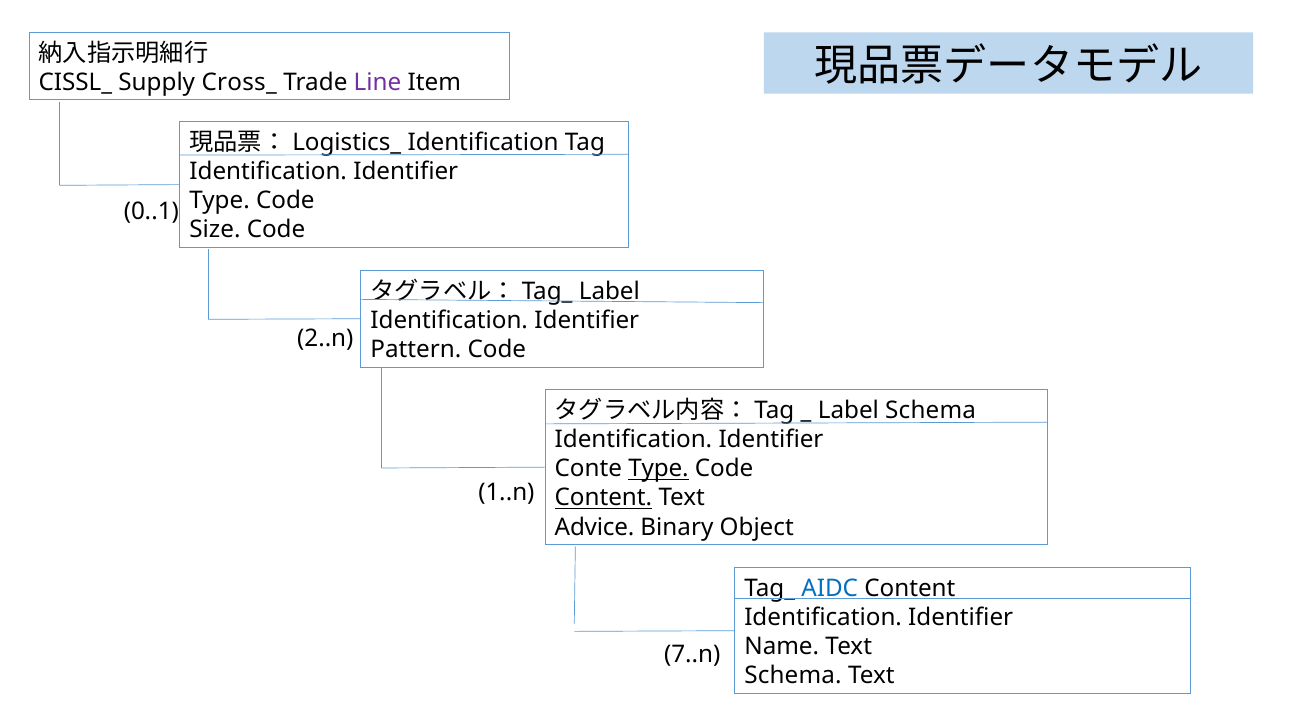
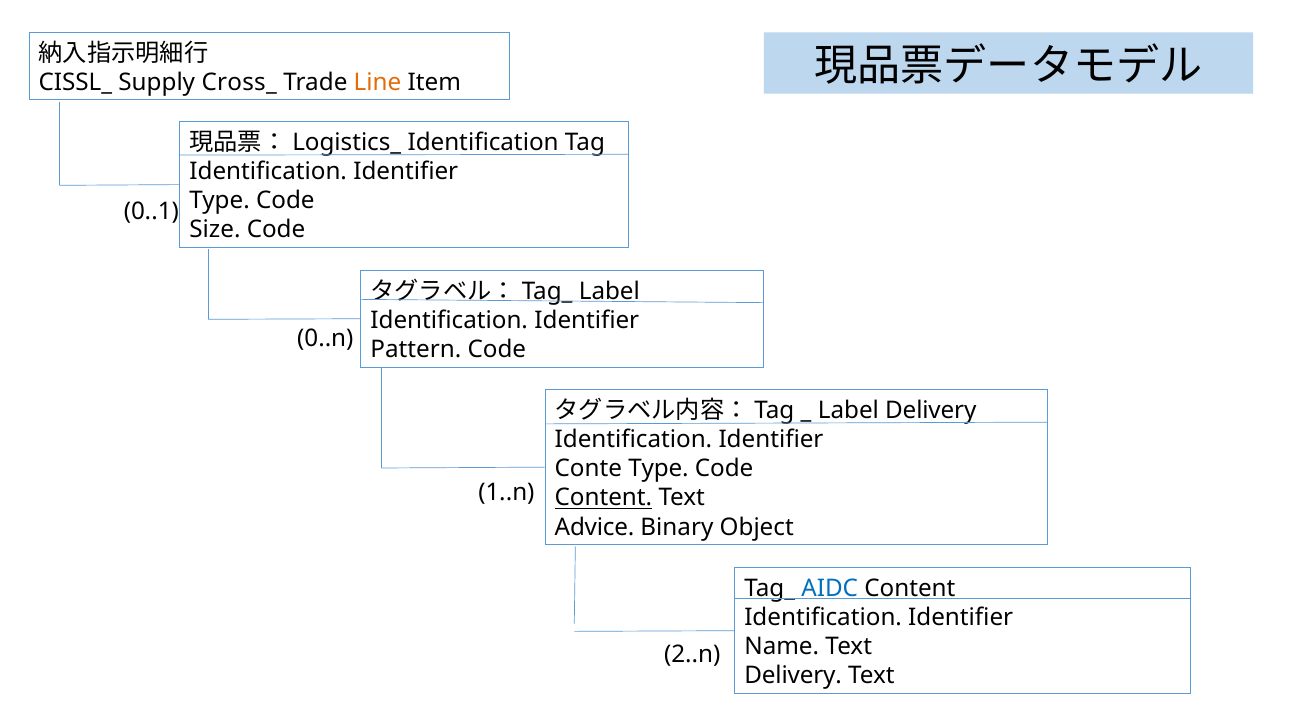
Line colour: purple -> orange (378, 82)
2..n: 2..n -> 0..n (325, 339)
Label Schema: Schema -> Delivery (931, 411)
Type underline: present -> none (659, 469)
7..n: 7..n -> 2..n (692, 655)
Schema: Schema -> Delivery (793, 676)
